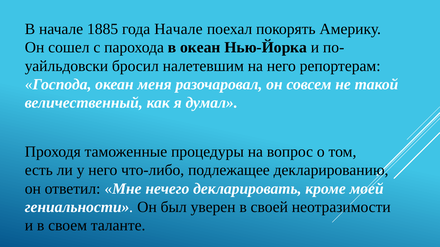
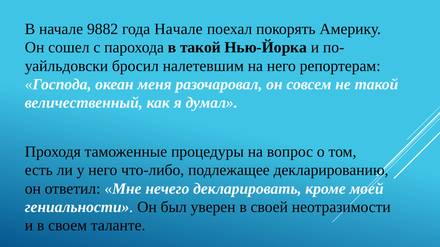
1885: 1885 -> 9882 (103, 29)
в океан: океан -> такой (200, 48)
